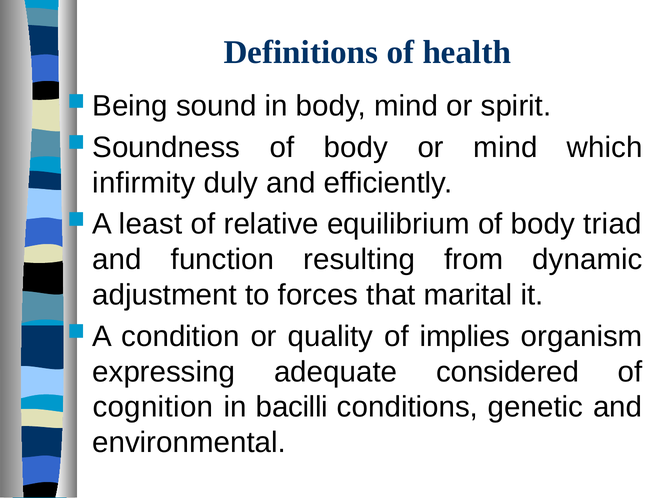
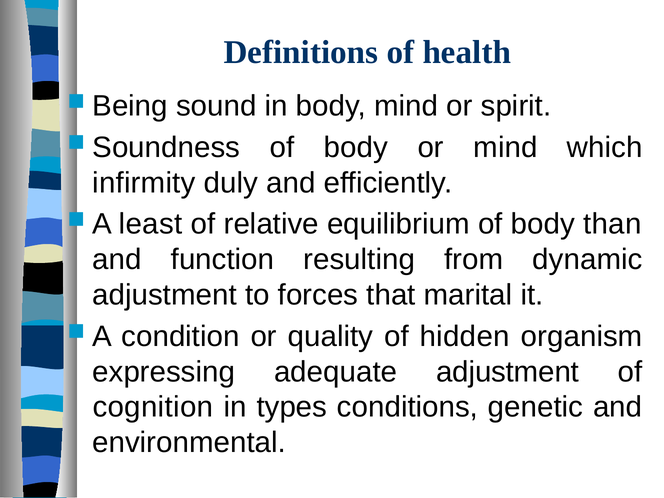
triad: triad -> than (612, 224)
implies: implies -> hidden (465, 336)
adequate considered: considered -> adjustment (508, 372)
bacilli: bacilli -> types (292, 407)
